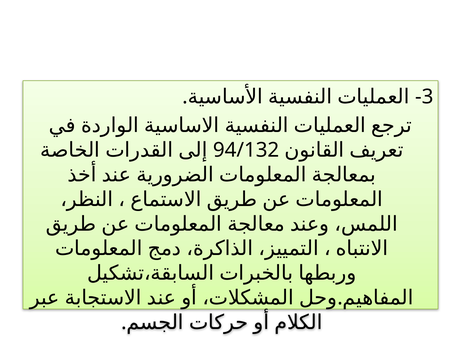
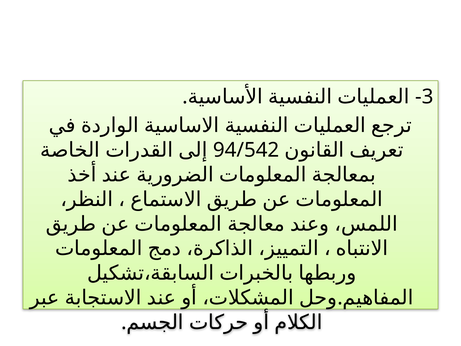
94/132: 94/132 -> 94/542 (246, 150)
